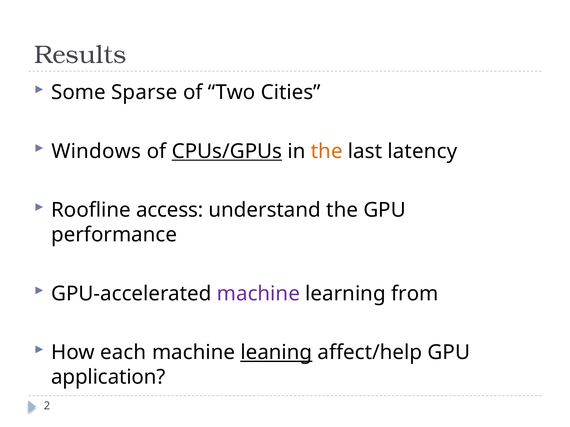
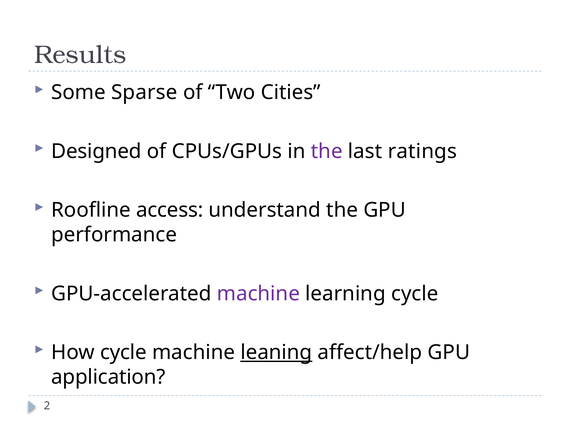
Windows: Windows -> Designed (96, 151)
CPUs/GPUs underline: present -> none (227, 151)
the colour: orange -> purple (327, 151)
latency: latency -> ratings (422, 151)
learning from: from -> cycle (415, 294)
How each: each -> cycle (123, 353)
